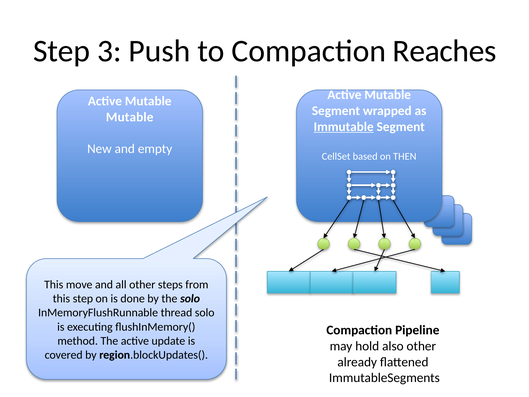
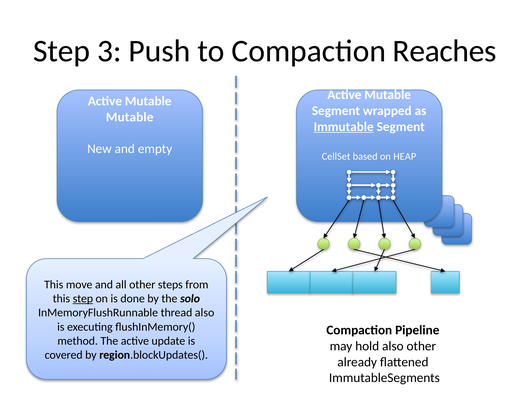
THEN: THEN -> HEAP (405, 156)
step underline: none -> present (83, 298)
thread solo: solo -> also (205, 313)
